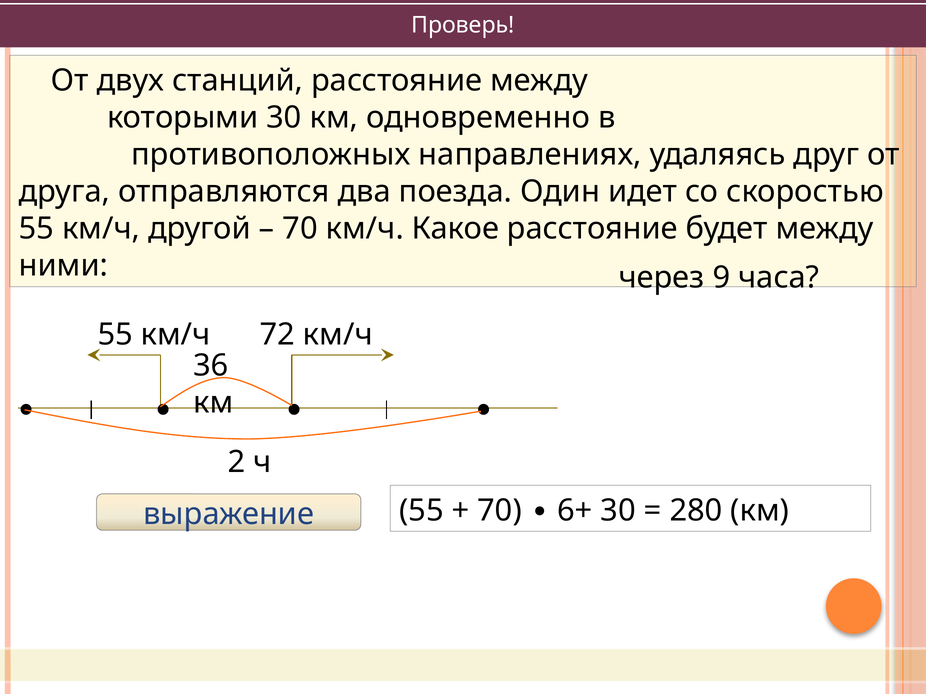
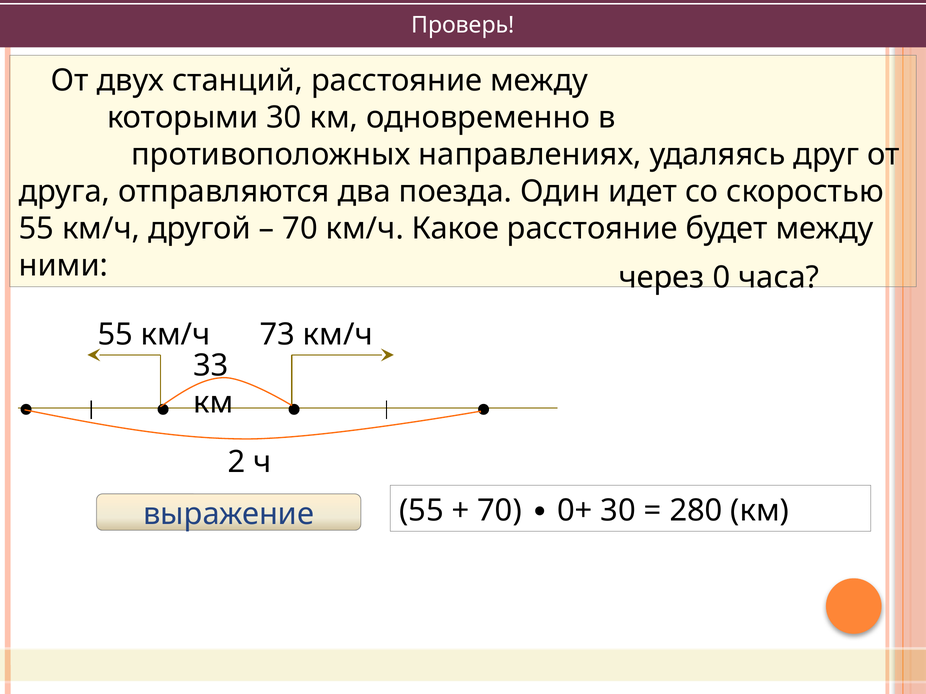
9: 9 -> 0 (721, 278)
72: 72 -> 73 (277, 335)
36: 36 -> 33 (211, 366)
6+: 6+ -> 0+ (575, 511)
